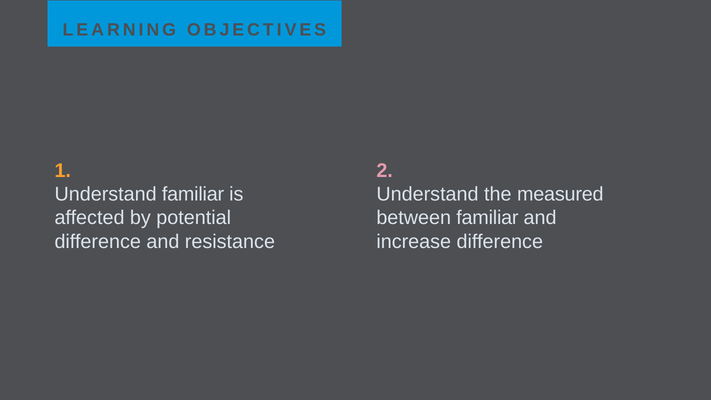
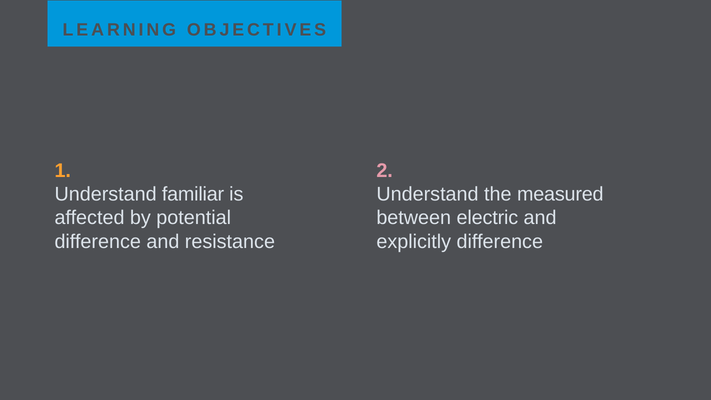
between familiar: familiar -> electric (487, 218)
increase: increase -> explicitly (414, 242)
